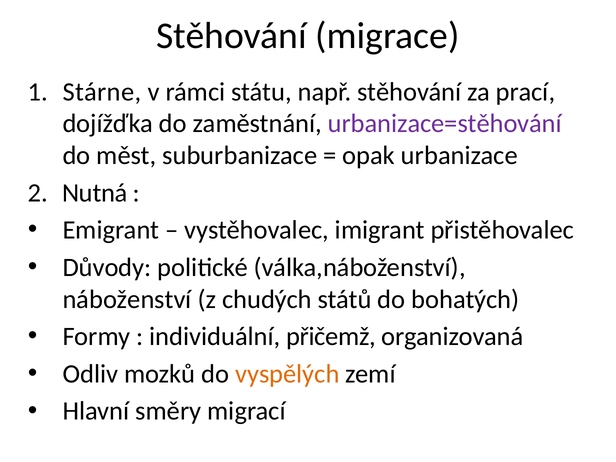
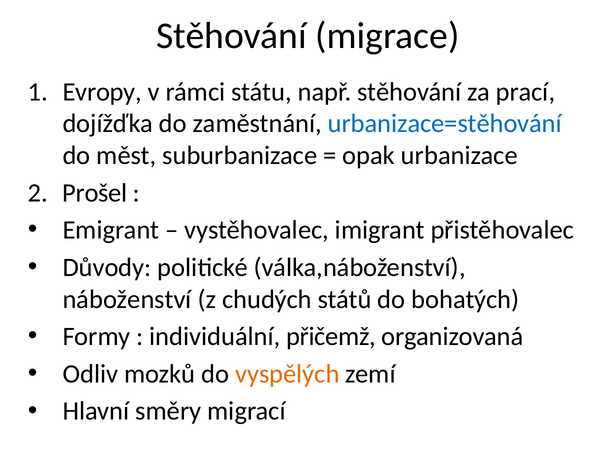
Stárne: Stárne -> Evropy (102, 92)
urbanizace=stěhování colour: purple -> blue (445, 124)
Nutná: Nutná -> Prošel (95, 193)
